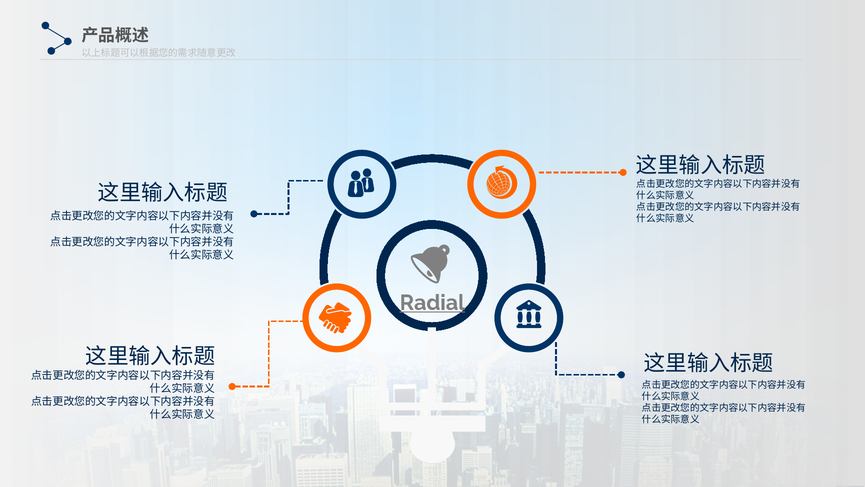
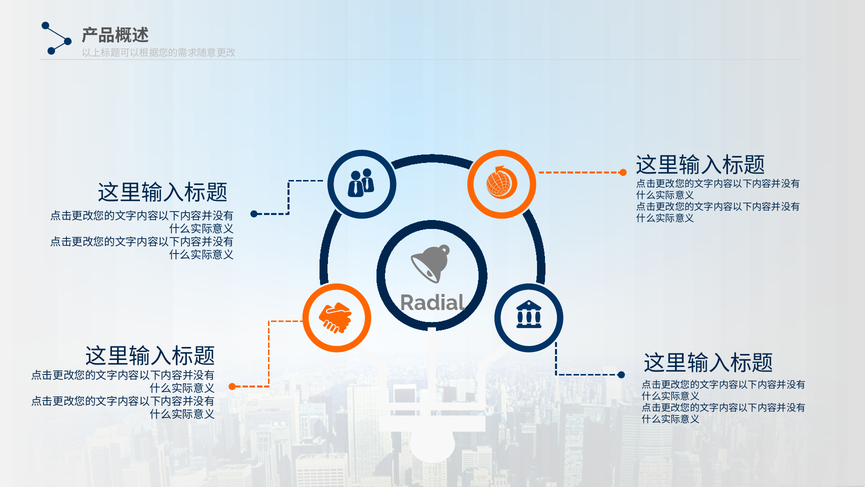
Radial underline: present -> none (432, 302)
